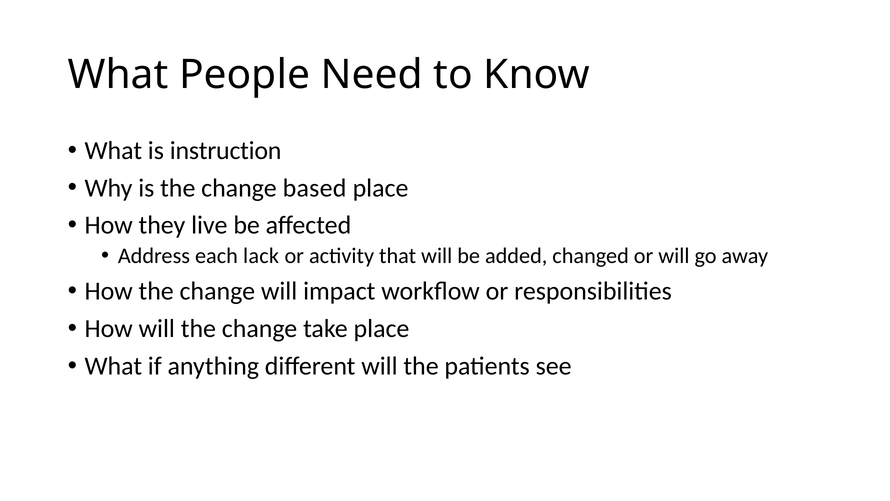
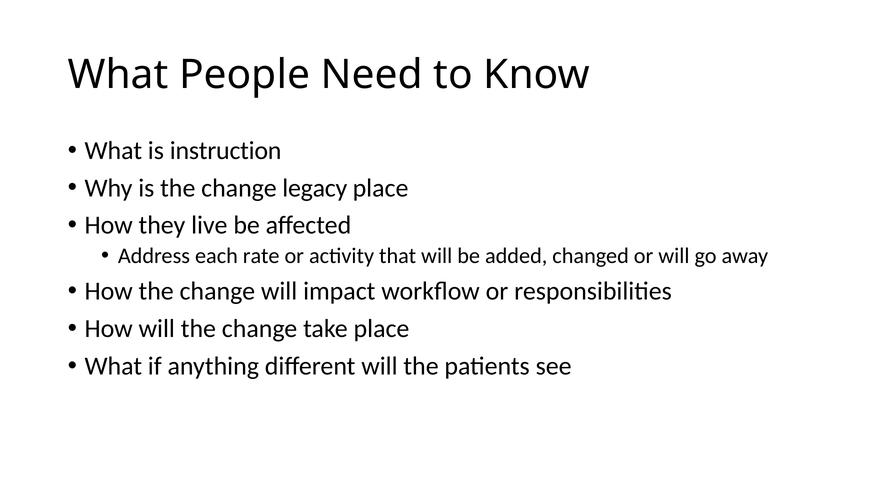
based: based -> legacy (315, 188)
lack: lack -> rate (261, 256)
